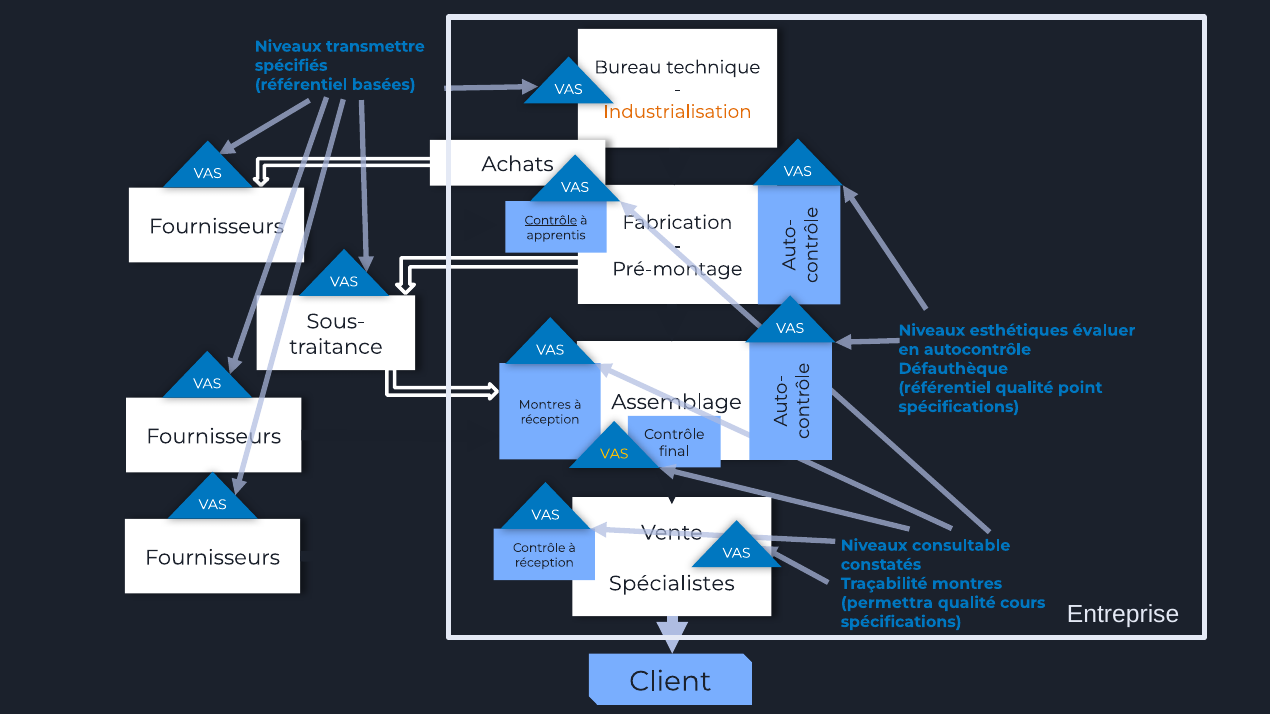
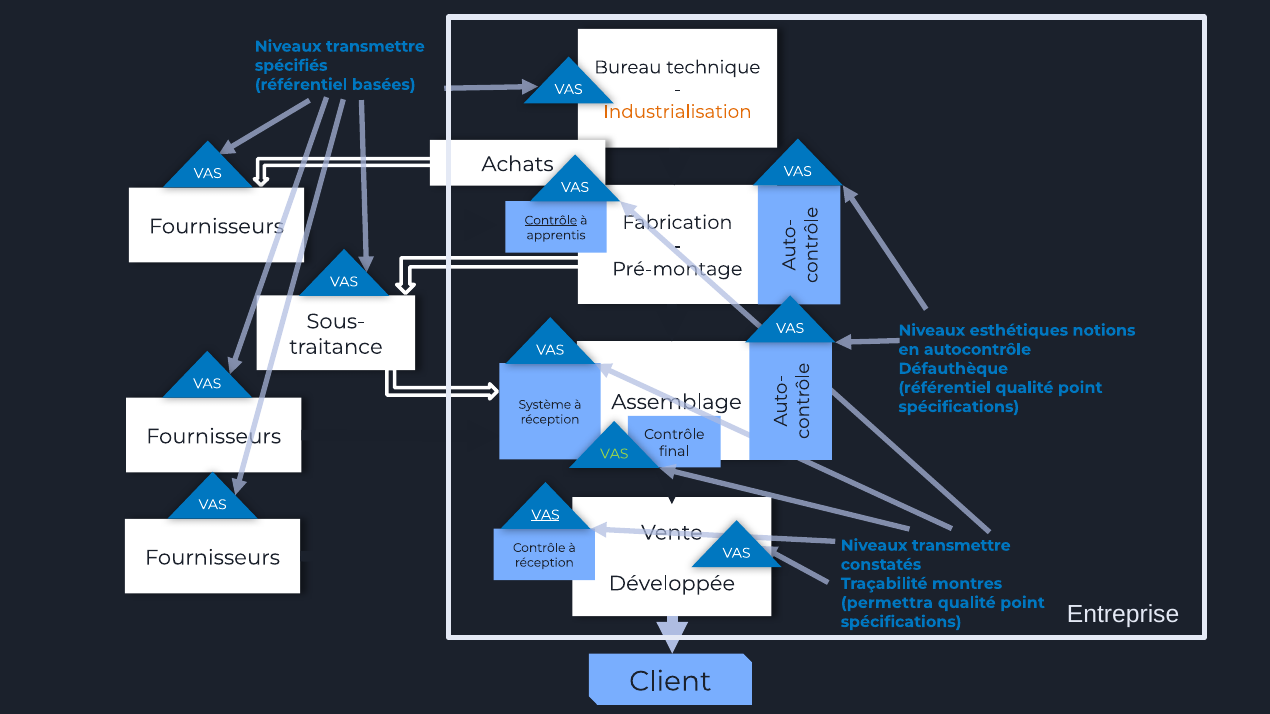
évaluer: évaluer -> notions (1104, 331)
Montres: Montres -> Système (545, 405)
VAS colour: yellow -> light green (614, 454)
VAS underline: none -> present (546, 515)
consultable: consultable -> transmettre (961, 546)
Spécialistes: Spécialistes -> Développée (672, 584)
cours: cours -> point (1023, 603)
